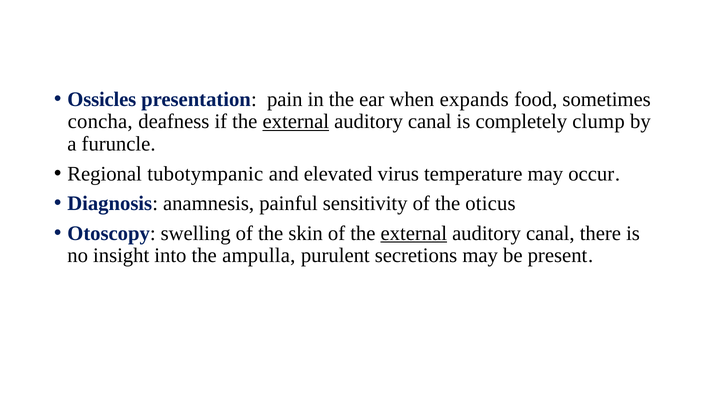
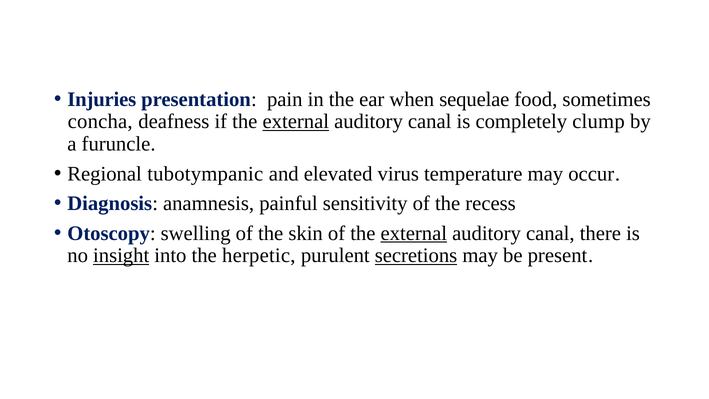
Ossicles: Ossicles -> Injuries (102, 99)
expands: expands -> sequelae (474, 99)
oticus: oticus -> recess (491, 203)
insight underline: none -> present (121, 255)
ampulla: ampulla -> herpetic (259, 255)
secretions underline: none -> present (416, 255)
